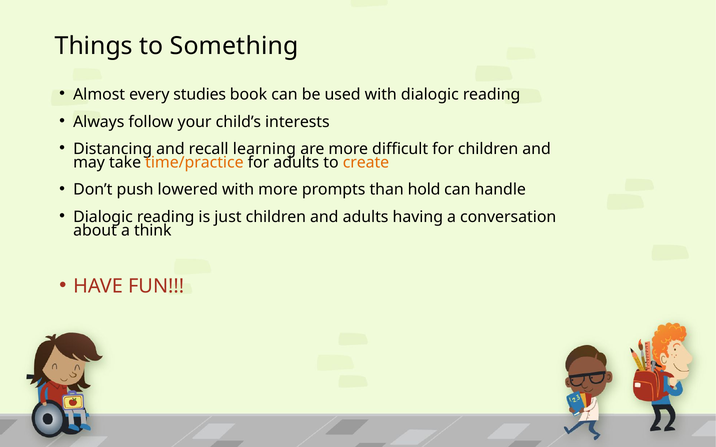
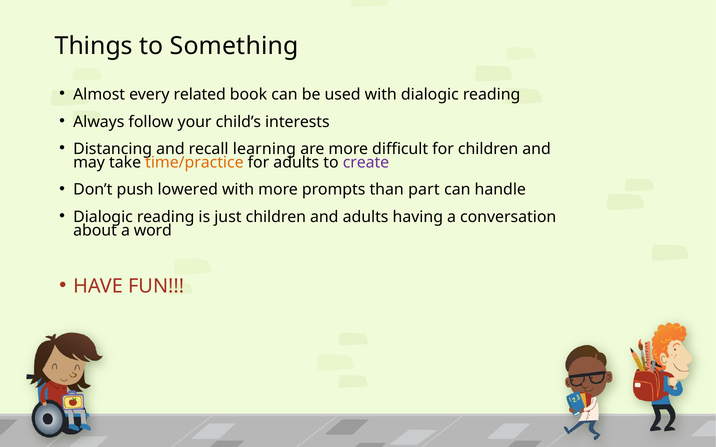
studies: studies -> related (200, 95)
create colour: orange -> purple (366, 163)
hold: hold -> part (424, 190)
think: think -> word (153, 231)
